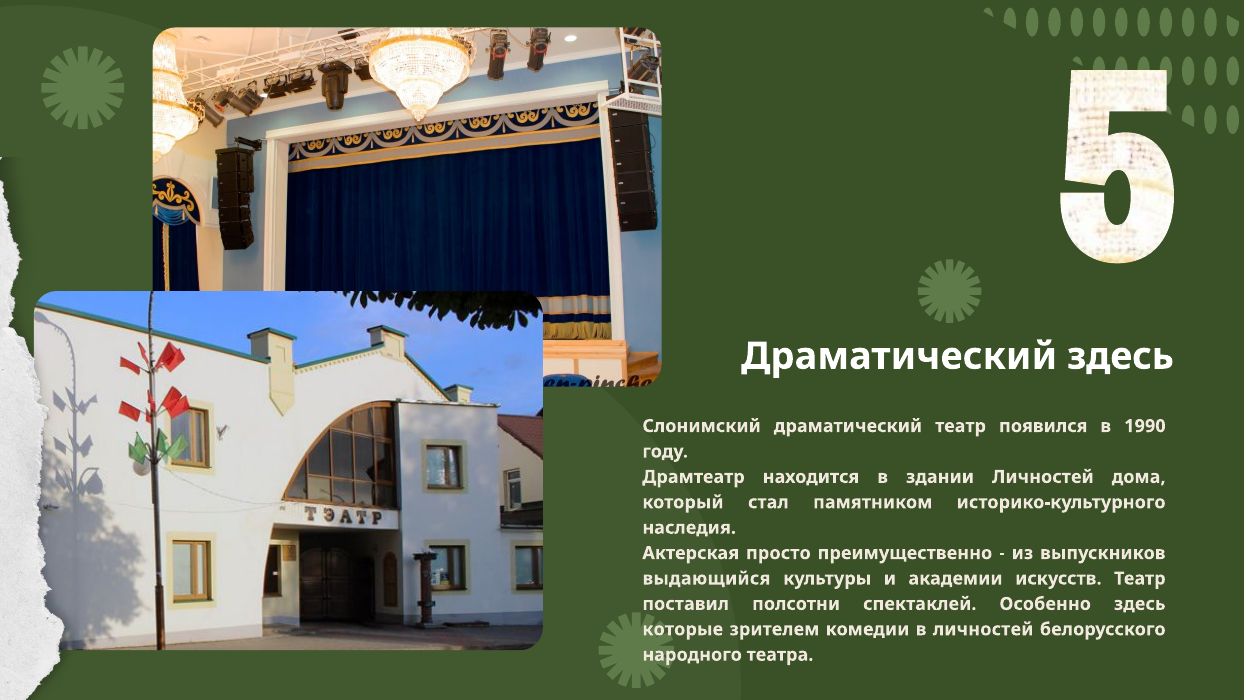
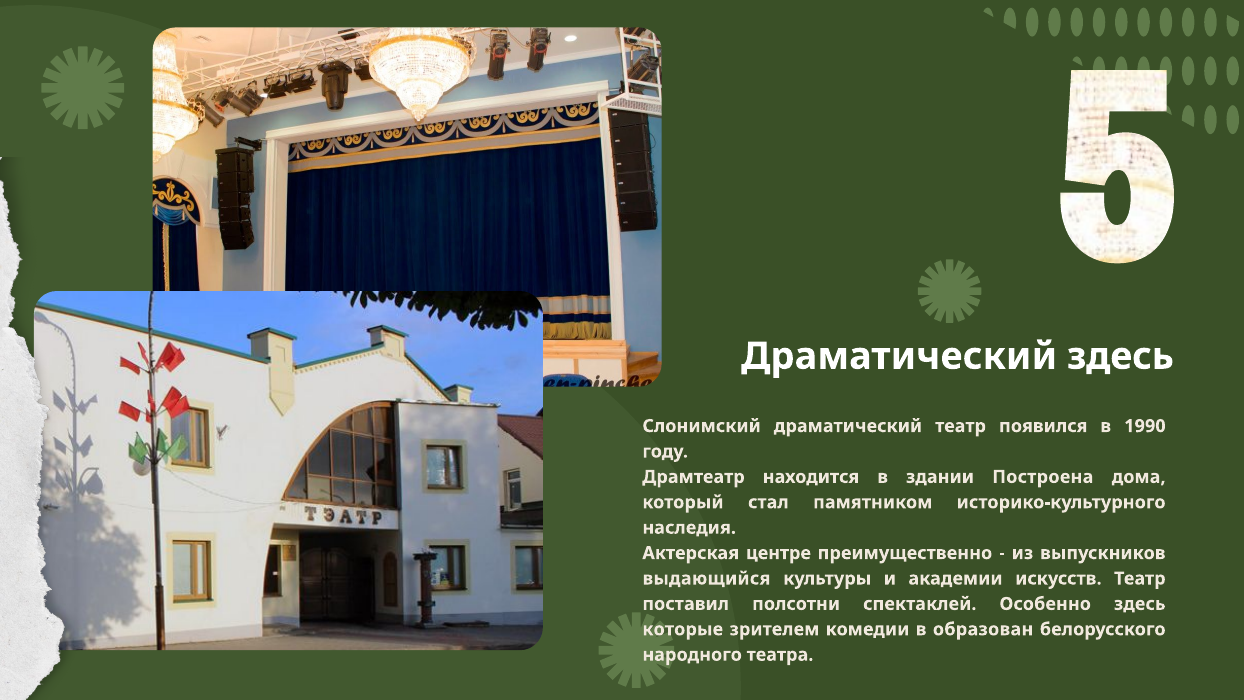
здании Личностей: Личностей -> Построена (1043, 477)
просто: просто -> центре (778, 553)
в личностей: личностей -> образован (983, 629)
